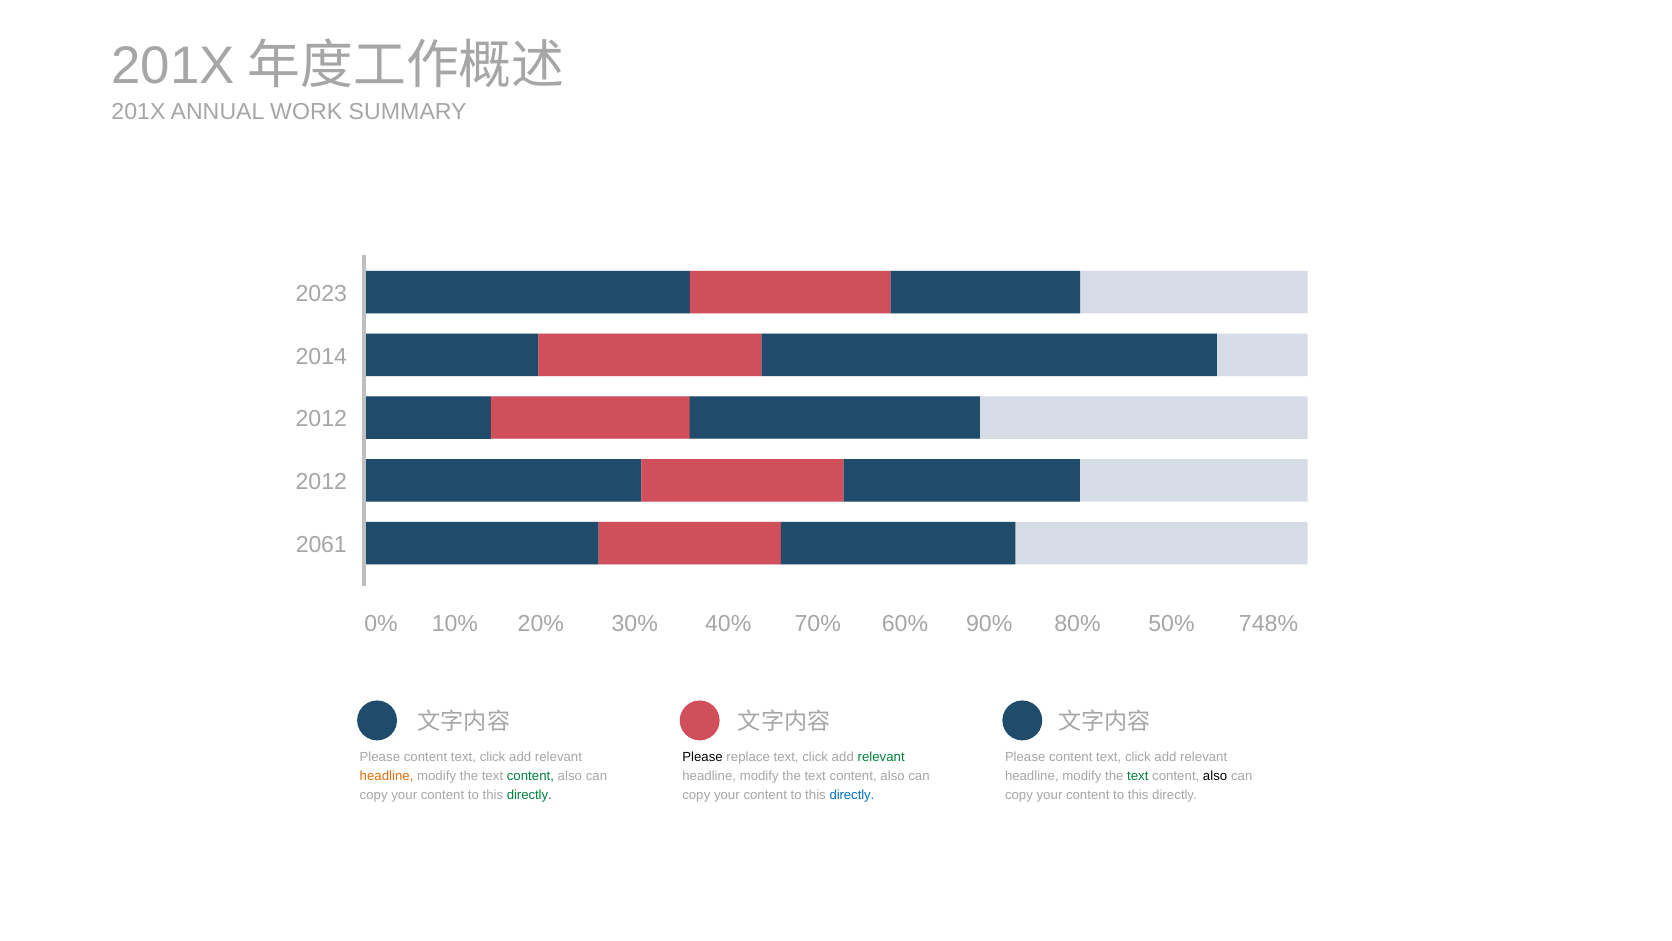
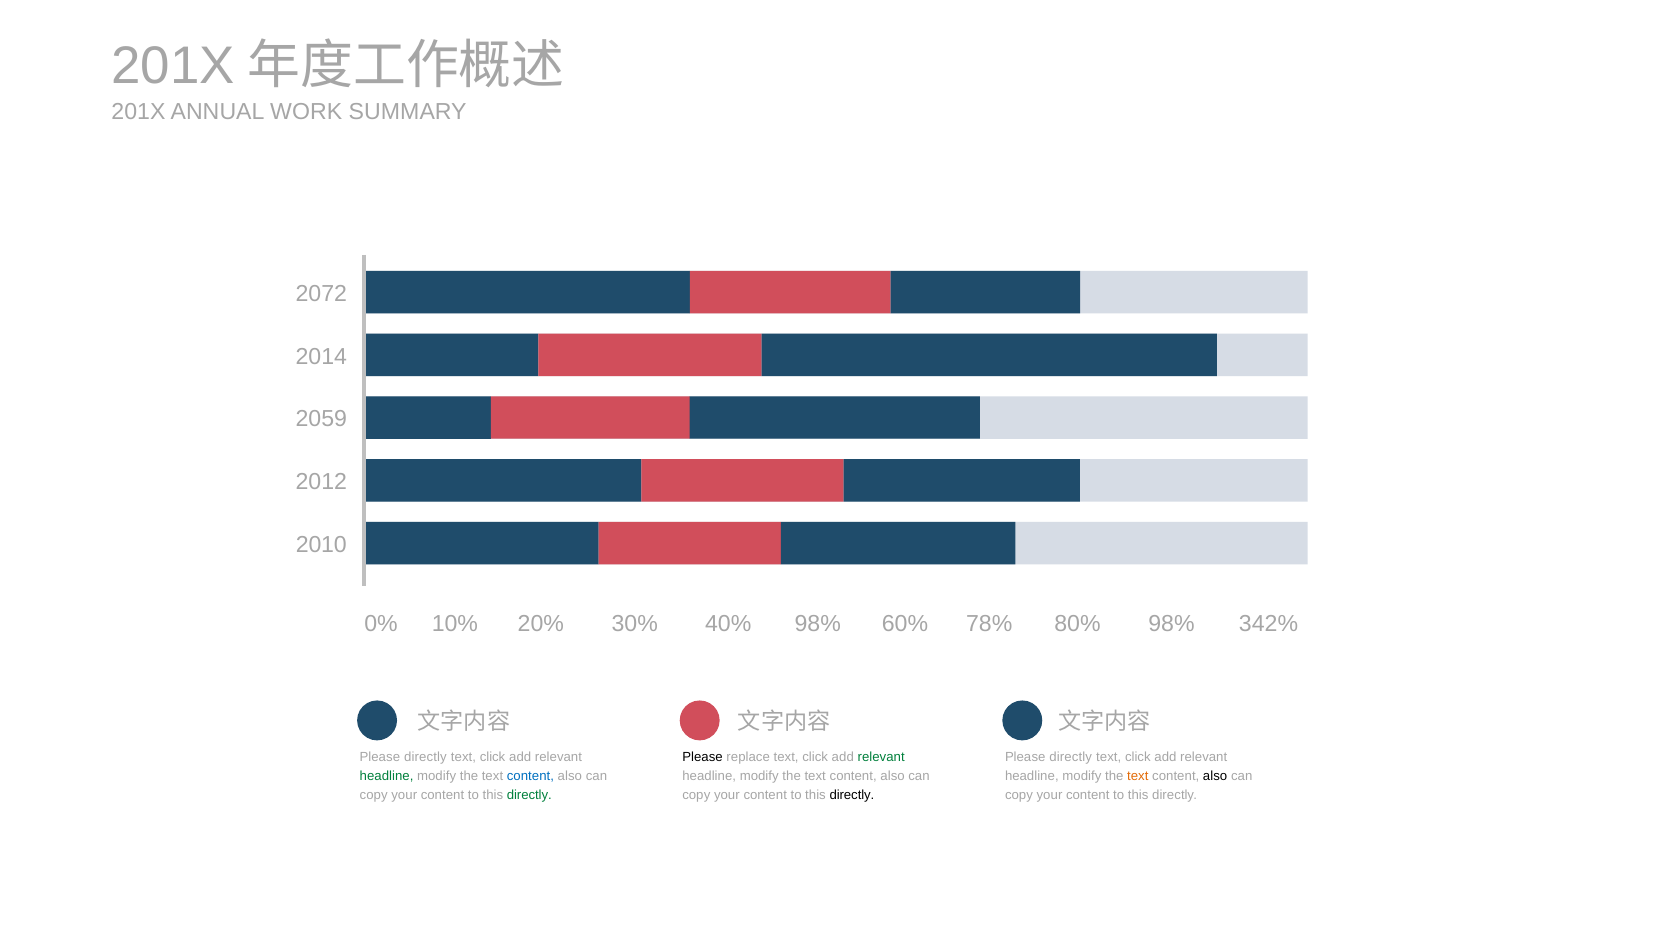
2023: 2023 -> 2072 (321, 294)
2012: 2012 -> 2059 (321, 419)
2061: 2061 -> 2010 (321, 544)
40% 70%: 70% -> 98% (818, 623)
90%: 90% -> 78% (989, 623)
80% 50%: 50% -> 98% (1171, 623)
748%: 748% -> 342% (1268, 623)
content: content -> directly (425, 757)
content: content -> directly (1071, 757)
headline colour: orange -> green (387, 776)
content colour: green -> blue (530, 776)
text colour: green -> orange (1138, 776)
directly colour: blue -> black (852, 795)
